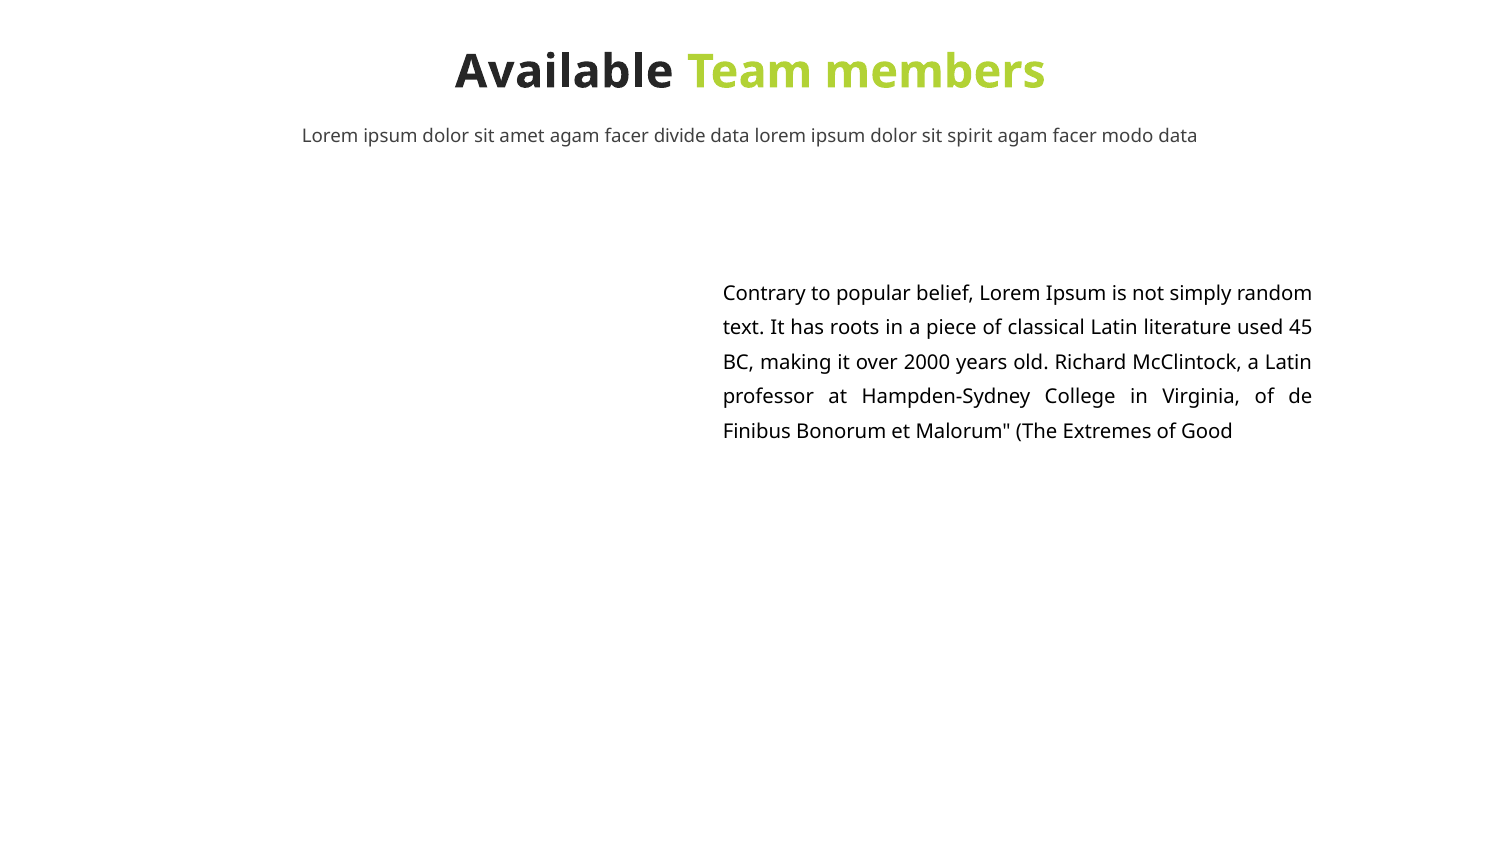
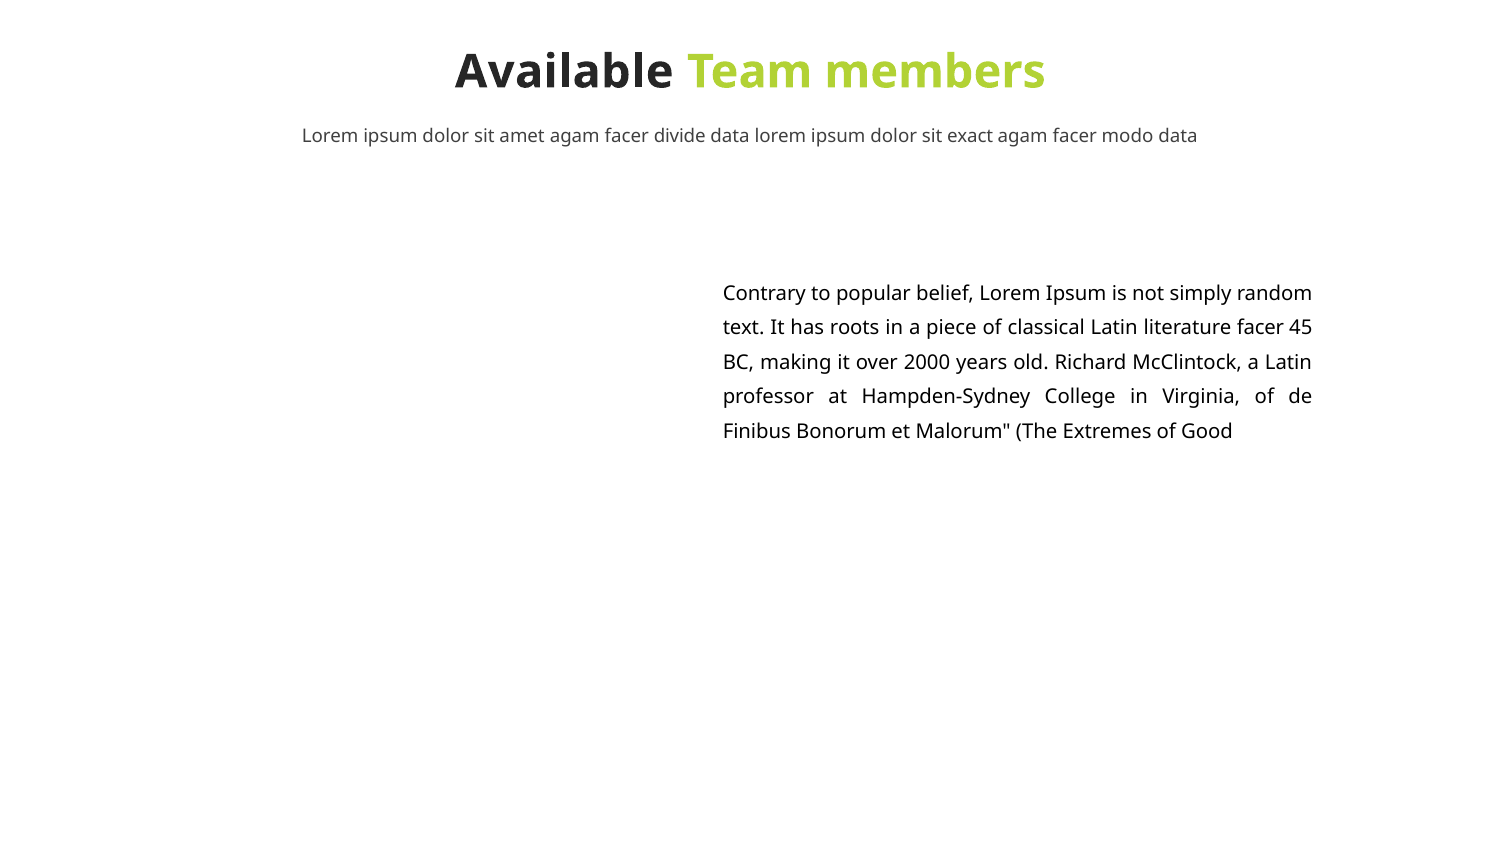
spirit: spirit -> exact (970, 136)
literature used: used -> facer (1260, 328)
